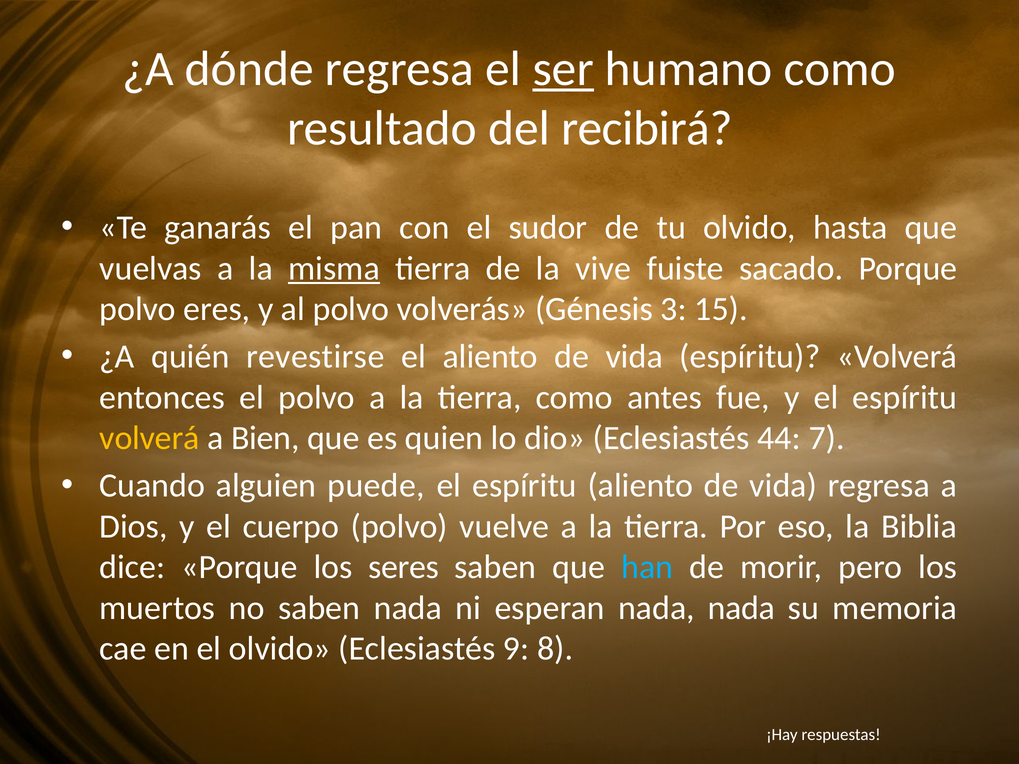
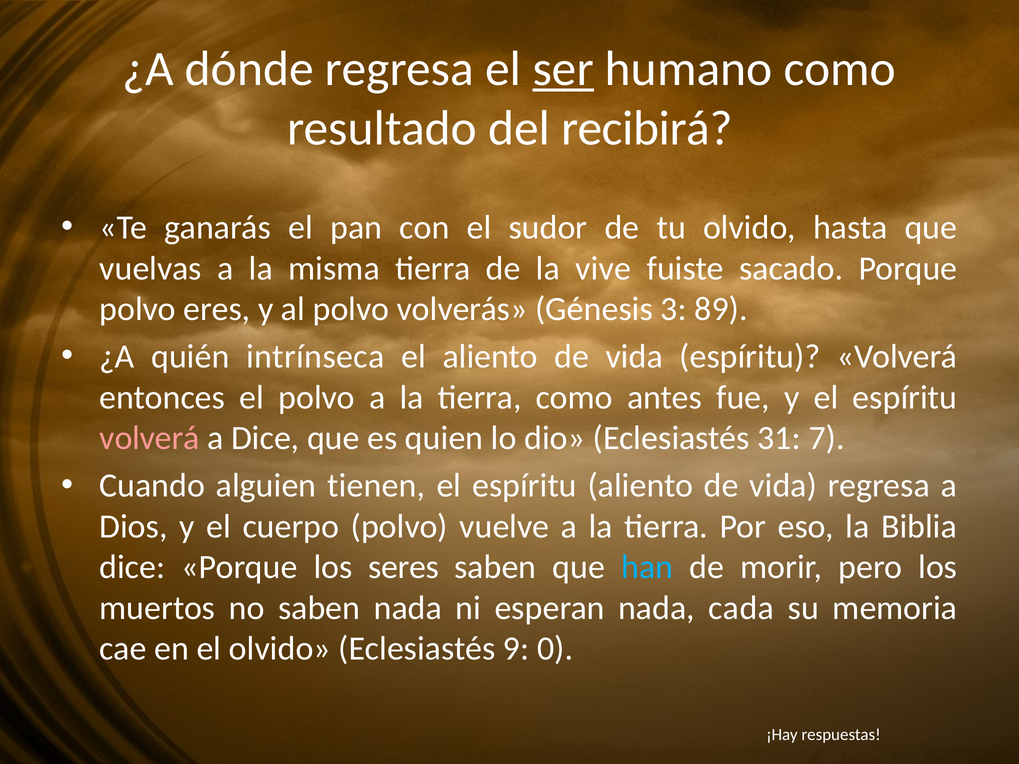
misma underline: present -> none (334, 268)
15: 15 -> 89 (721, 309)
revestirse: revestirse -> intrínseca (315, 357)
volverá colour: yellow -> pink (149, 438)
a Bien: Bien -> Dice (265, 438)
44: 44 -> 31 (779, 438)
puede: puede -> tienen (376, 486)
nada nada: nada -> cada (741, 608)
8: 8 -> 0 (555, 649)
